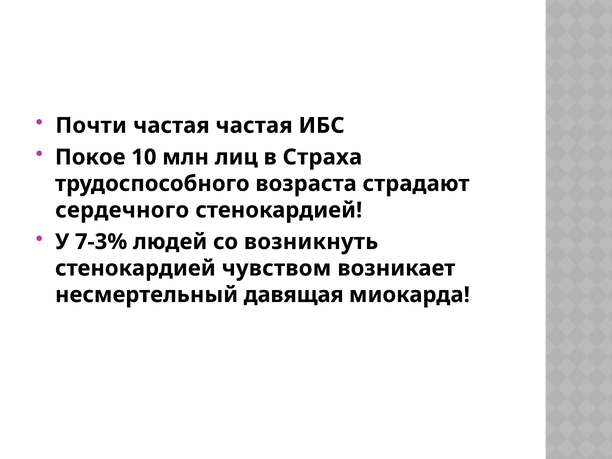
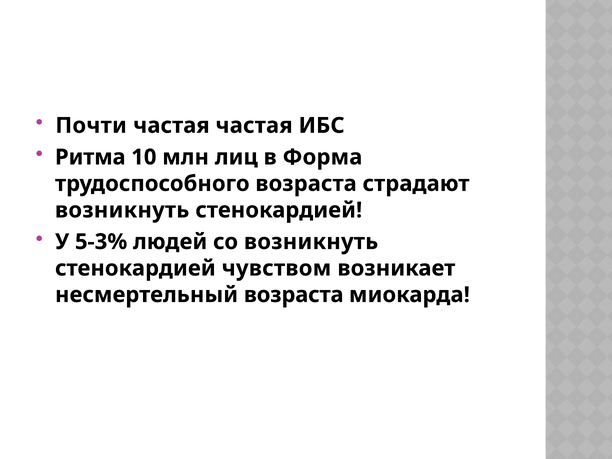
Покое: Покое -> Ритма (90, 157)
Страха: Страха -> Форма (322, 157)
сердечного: сердечного -> возникнуть (122, 210)
7-3%: 7-3% -> 5-3% (101, 242)
несмертельный давящая: давящая -> возраста (294, 295)
